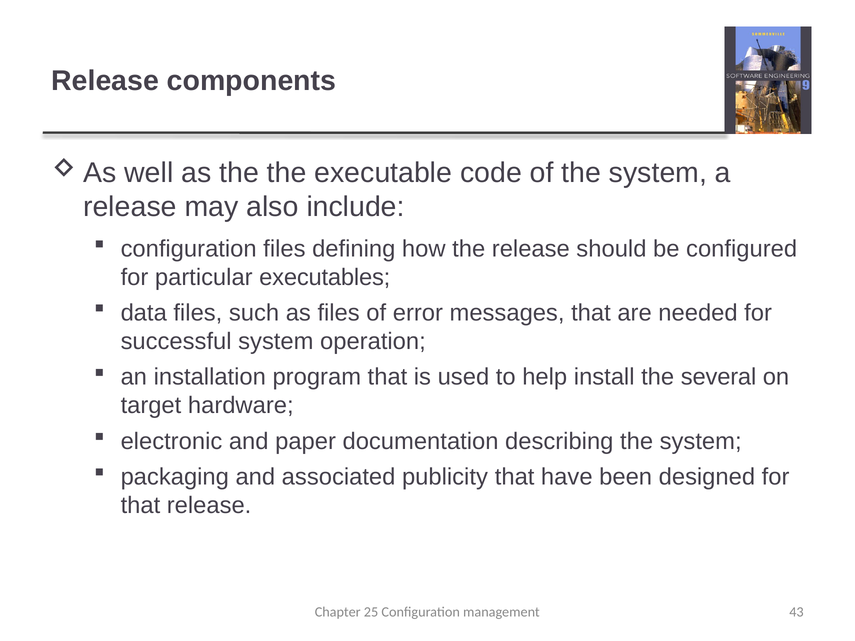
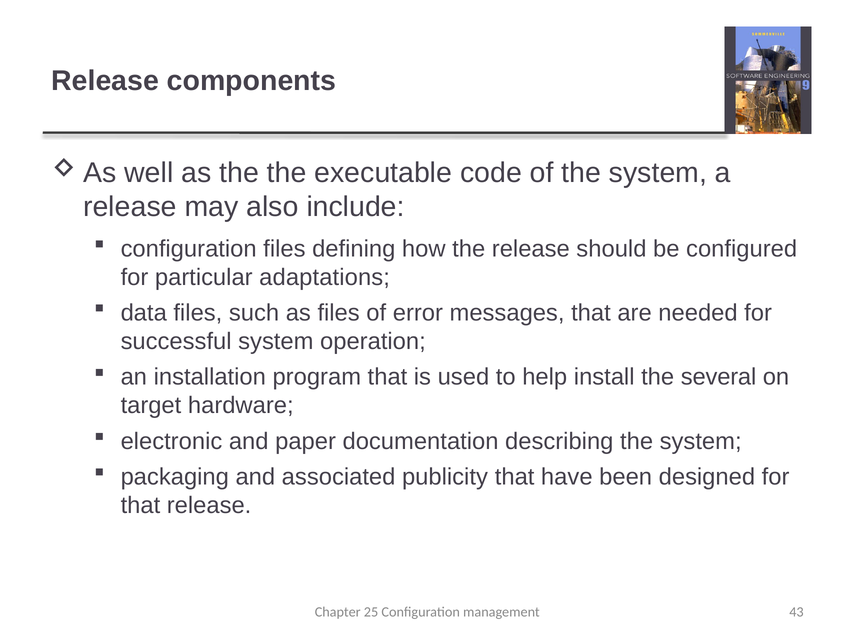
executables: executables -> adaptations (325, 277)
